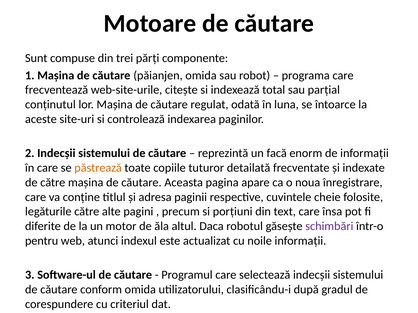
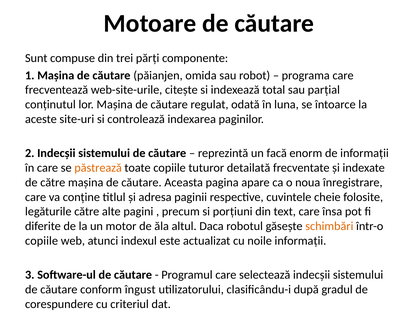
schimbări colour: purple -> orange (329, 227)
pentru: pentru -> copiile (42, 241)
conform omida: omida -> îngust (140, 290)
